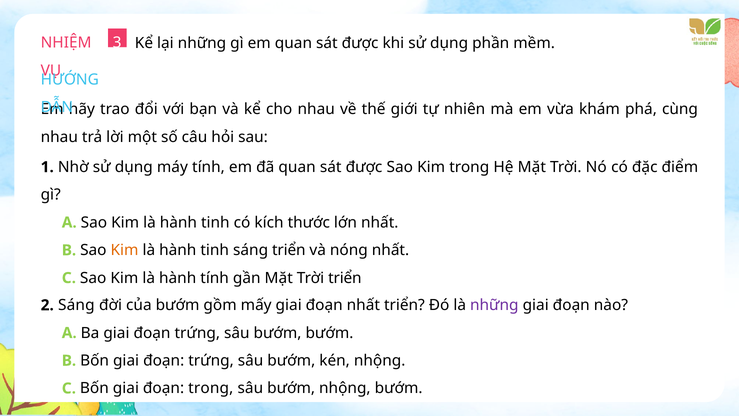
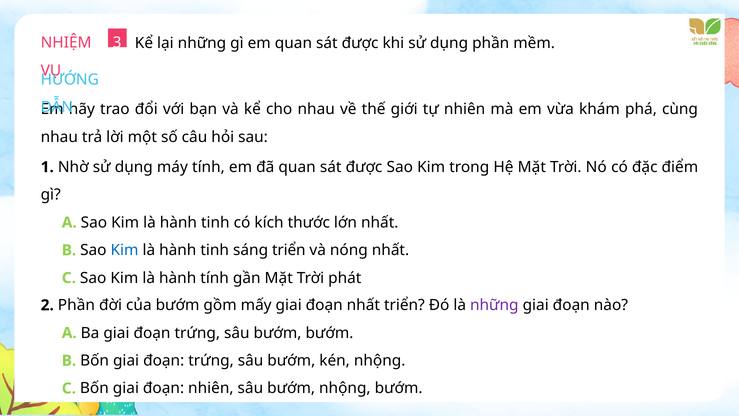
Kim colour: orange -> blue (124, 250)
Trời triển: triển -> phát (345, 278)
2 Sáng: Sáng -> Phần (76, 305)
đoạn trong: trong -> nhiên (211, 388)
